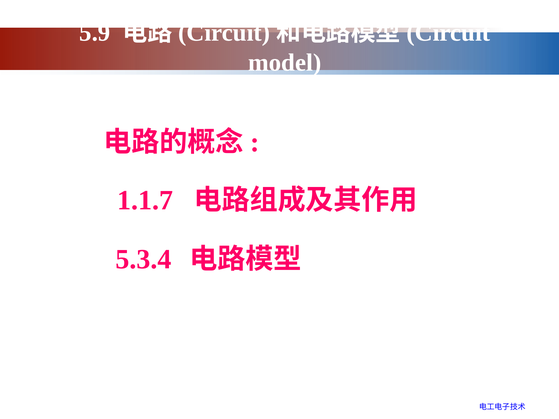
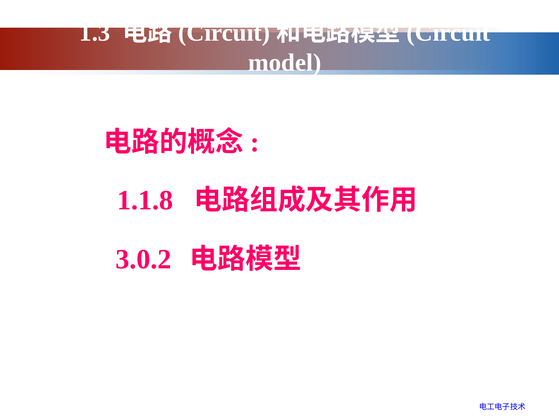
5.9: 5.9 -> 1.3 (95, 33)
1.1.7: 1.1.7 -> 1.1.8 (145, 200)
5.3.4: 5.3.4 -> 3.0.2 (143, 260)
